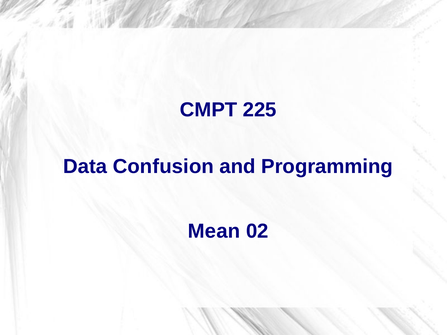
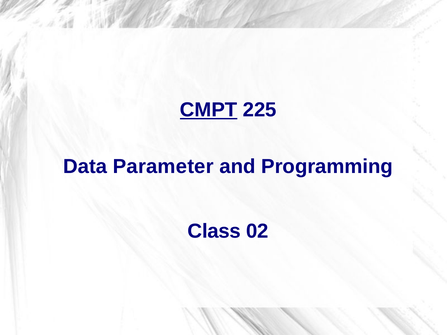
CMPT underline: none -> present (209, 110)
Confusion: Confusion -> Parameter (163, 167)
Mean: Mean -> Class (214, 231)
